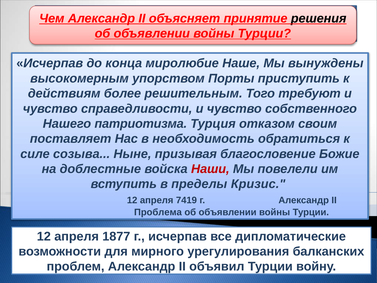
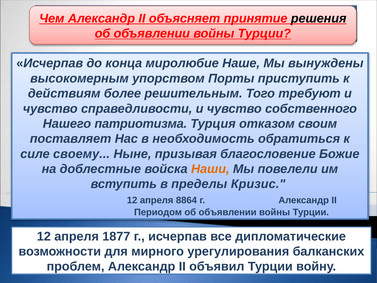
созыва: созыва -> своему (82, 154)
Наши colour: red -> orange (210, 169)
7419: 7419 -> 8864 (186, 200)
Проблема: Проблема -> Периодом (158, 212)
